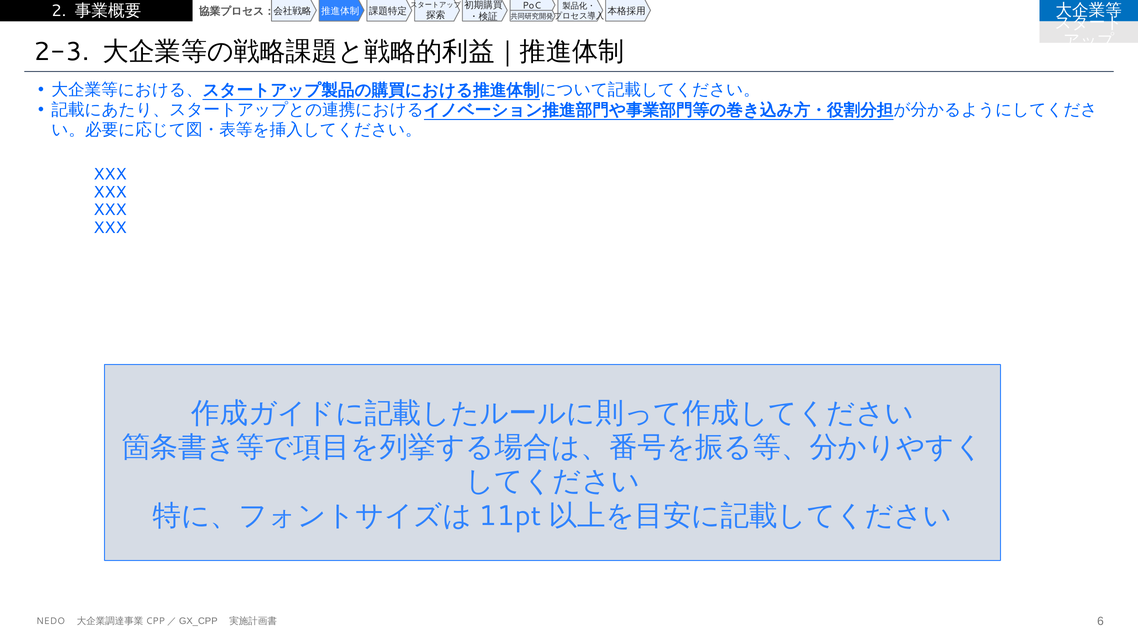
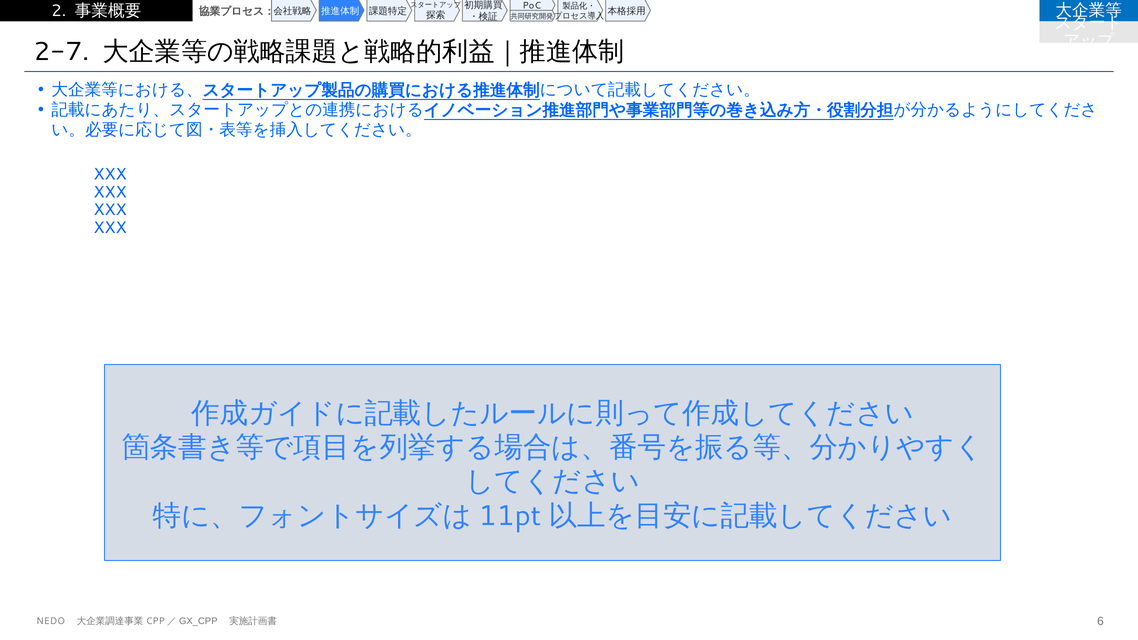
2-3: 2-3 -> 2-7 (62, 51)
